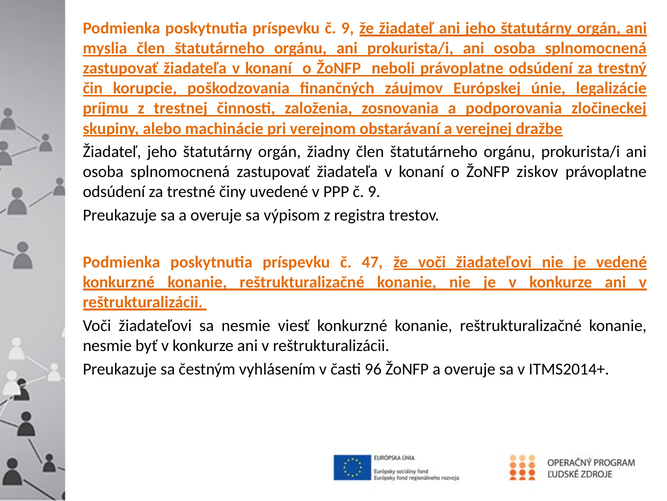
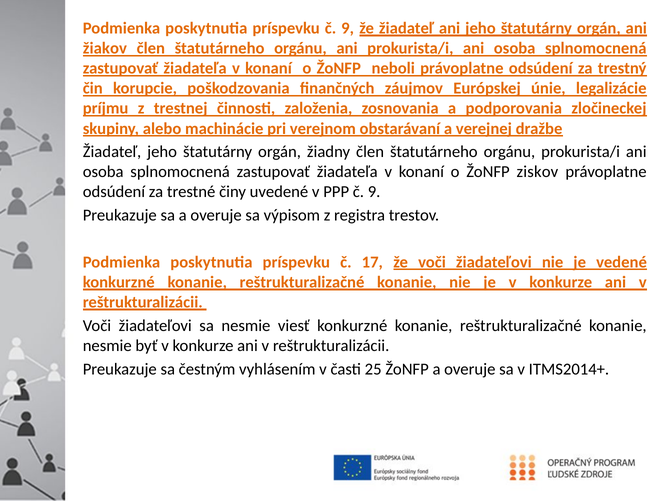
myslia: myslia -> žiakov (105, 48)
47: 47 -> 17 (372, 262)
96: 96 -> 25 (373, 368)
